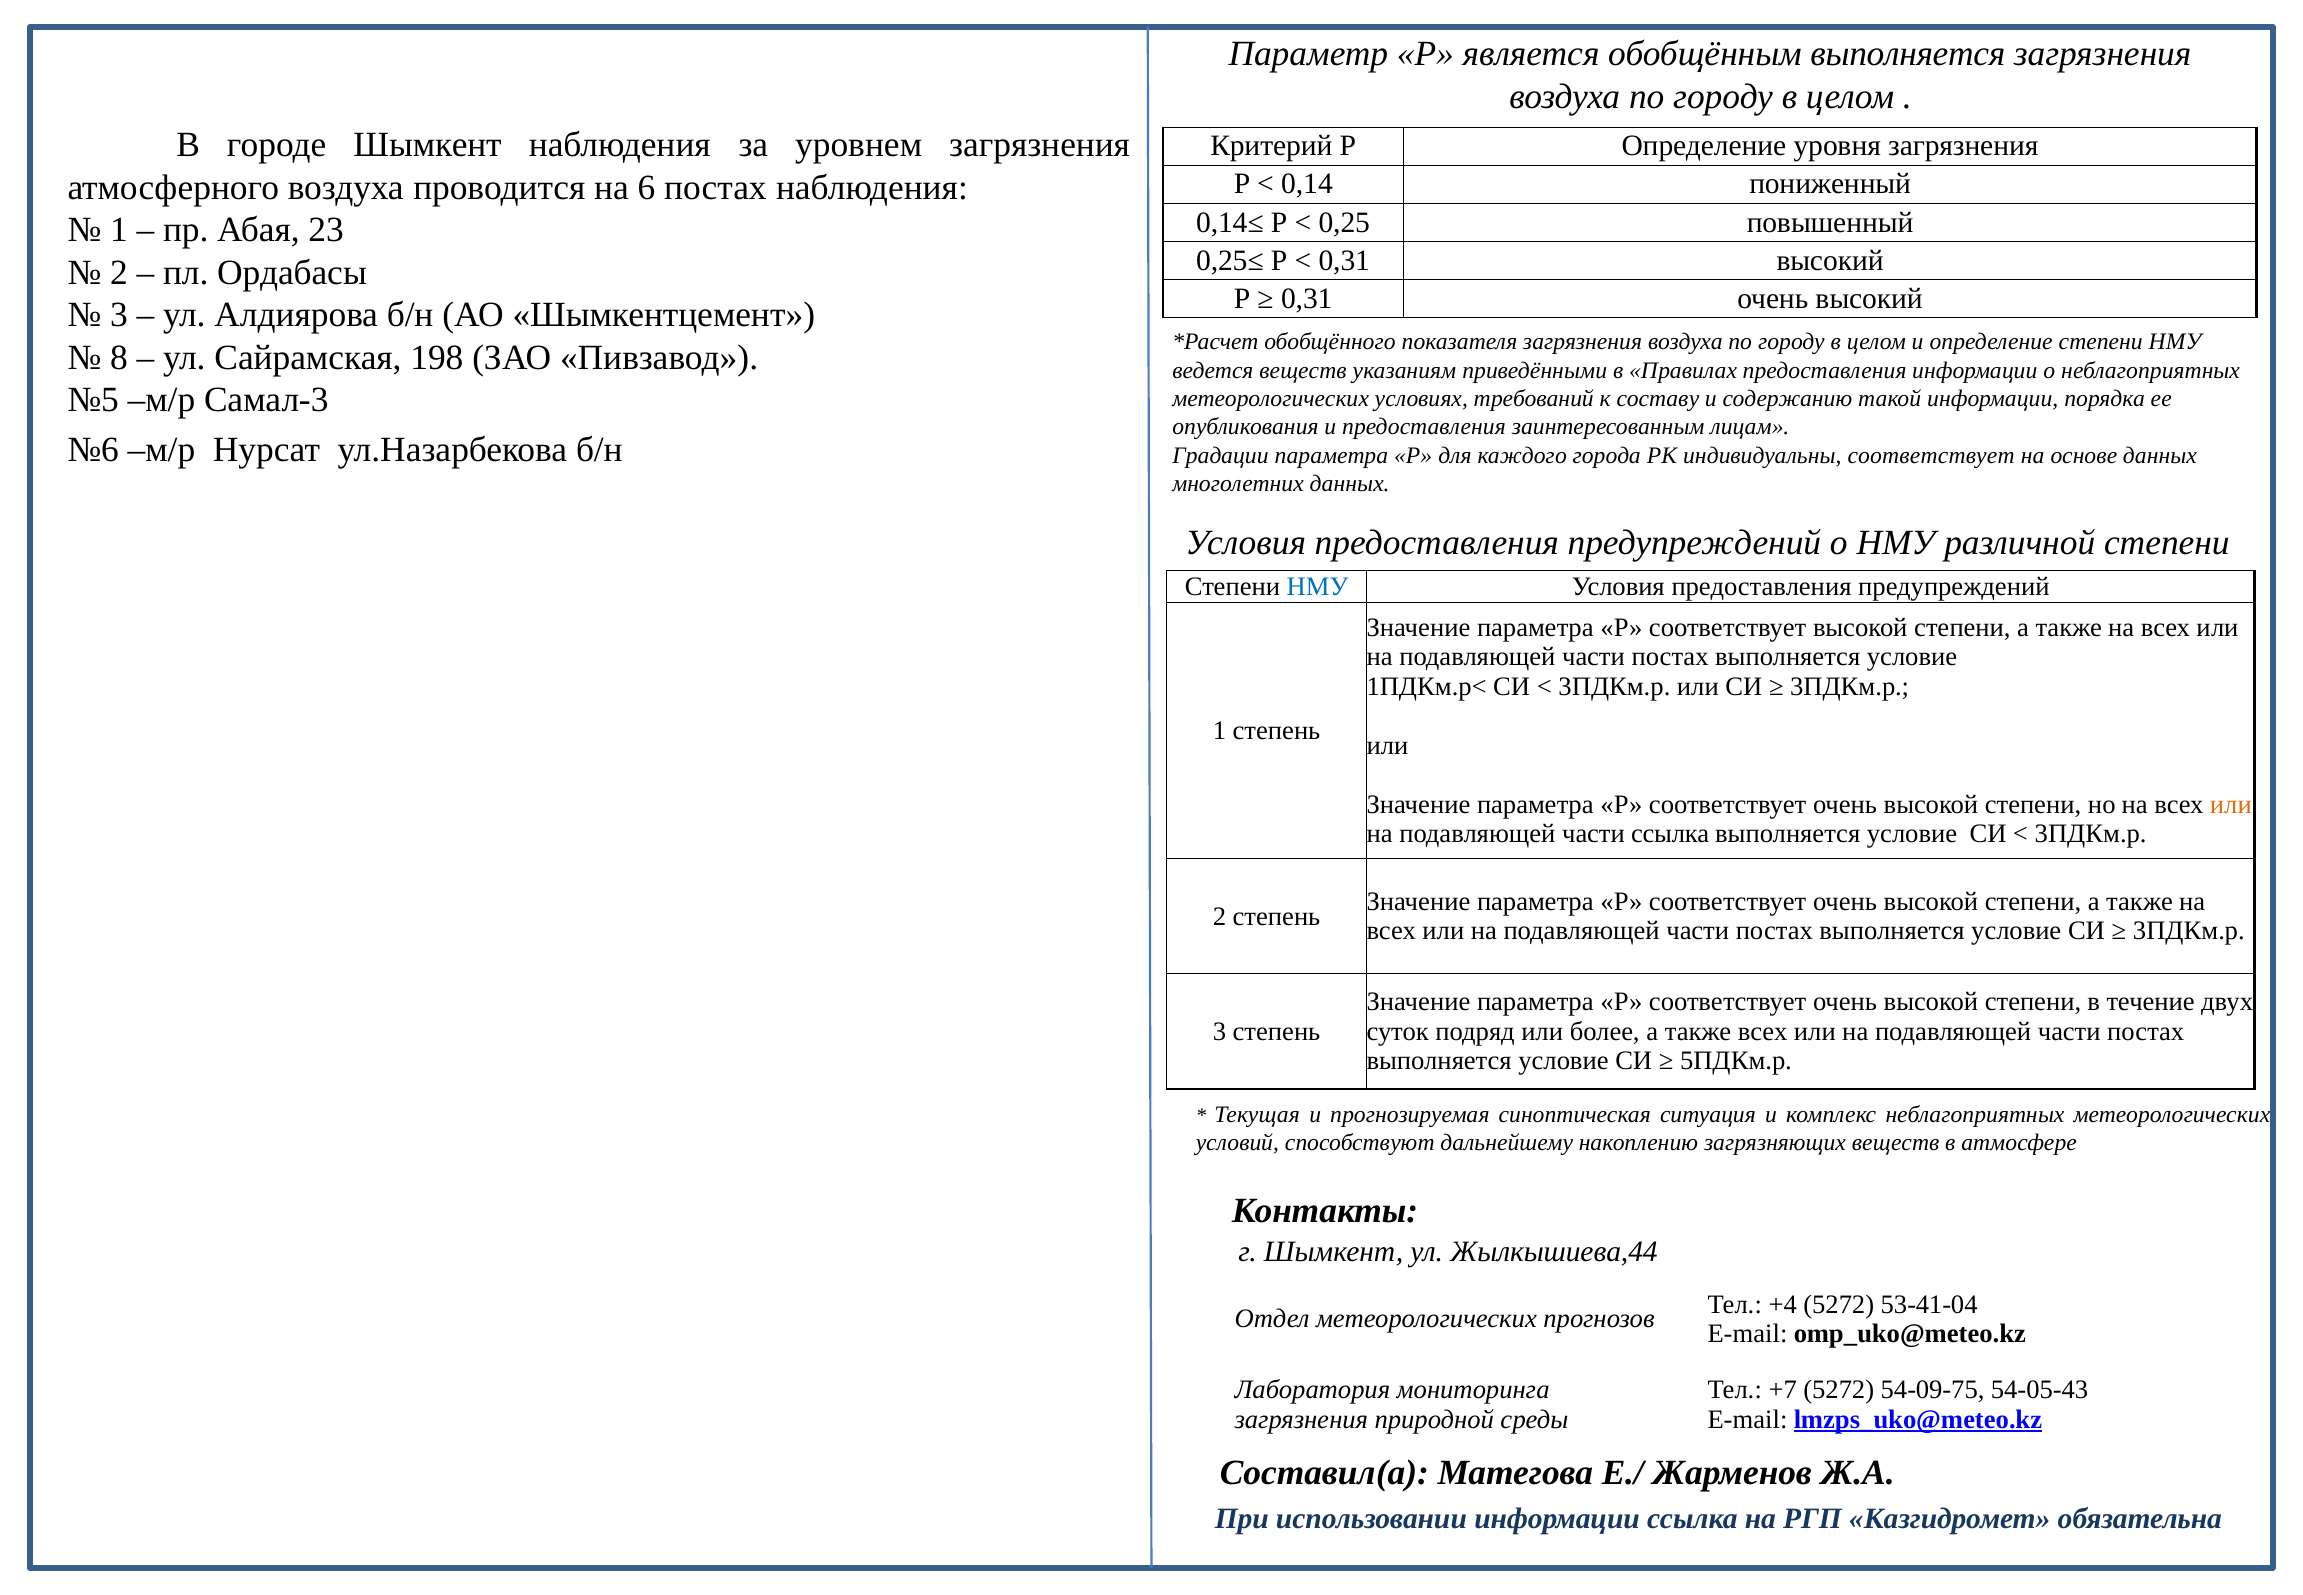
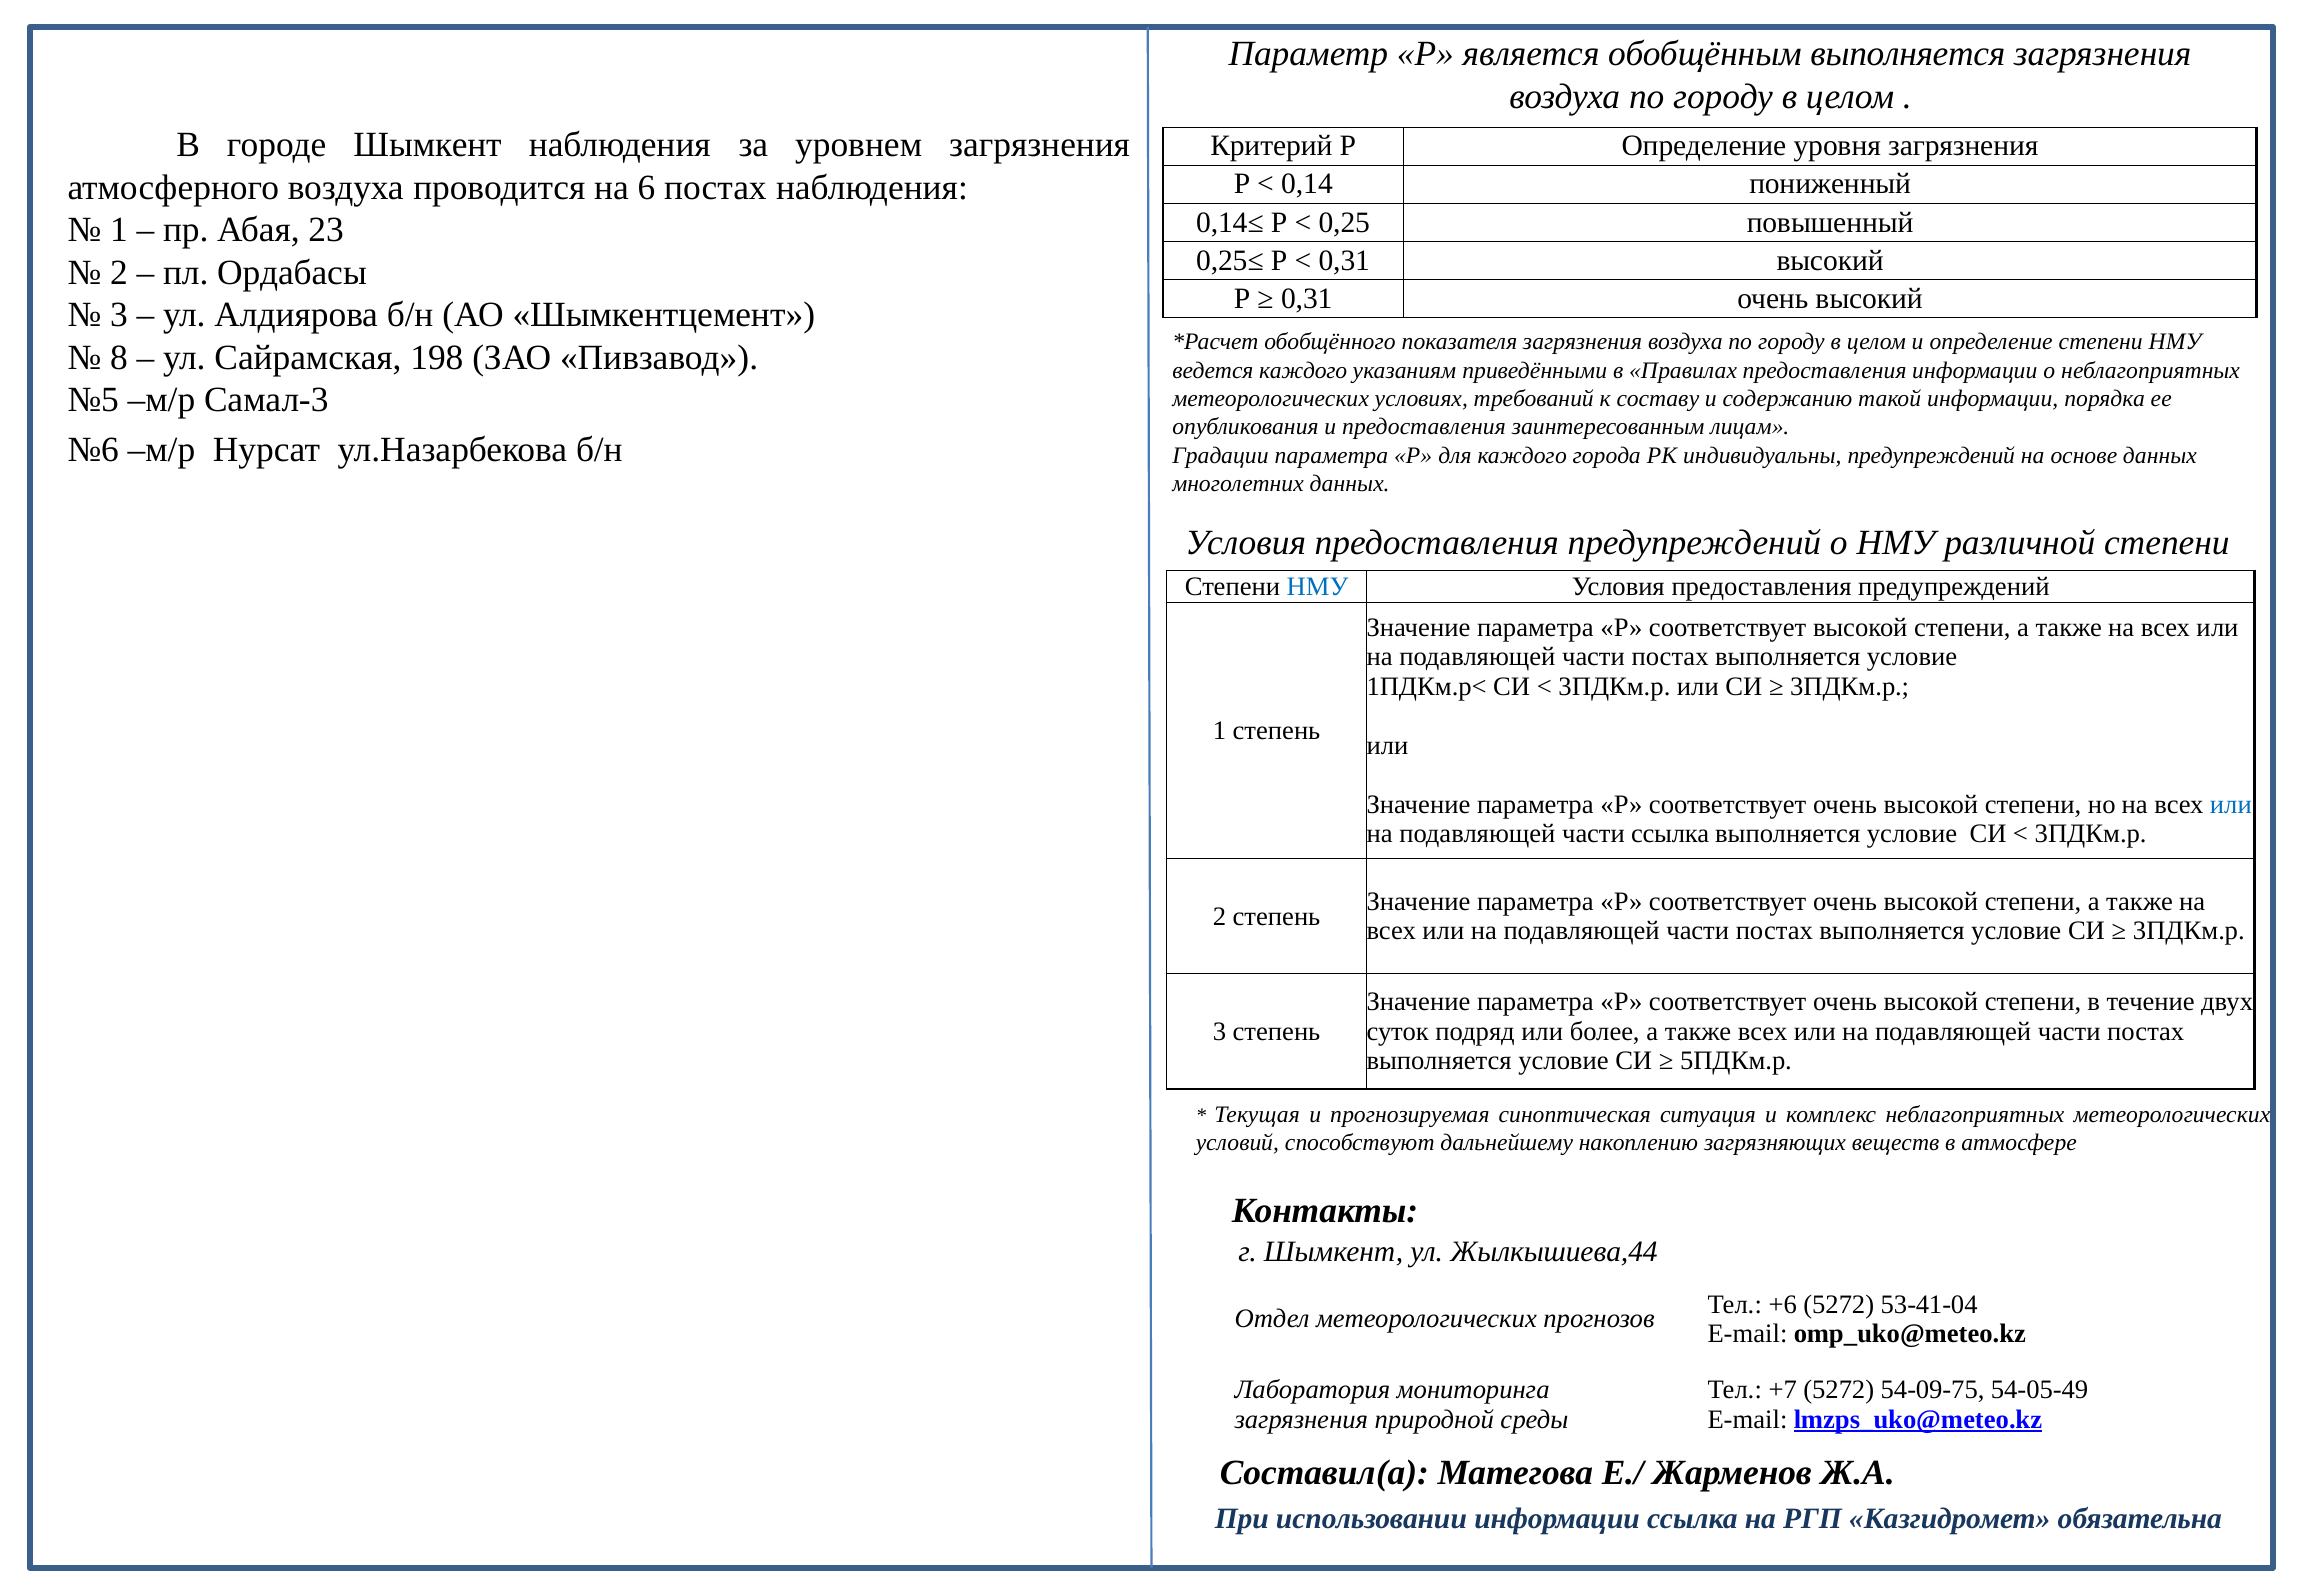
ведется веществ: веществ -> каждого (1303, 370)
индивидуальны соответствует: соответствует -> предупреждений (1931, 455)
или colour: orange -> blue (2231, 804)
+4: +4 -> +6 (1783, 1304)
54-05-43: 54-05-43 -> 54-05-49 (2040, 1389)
